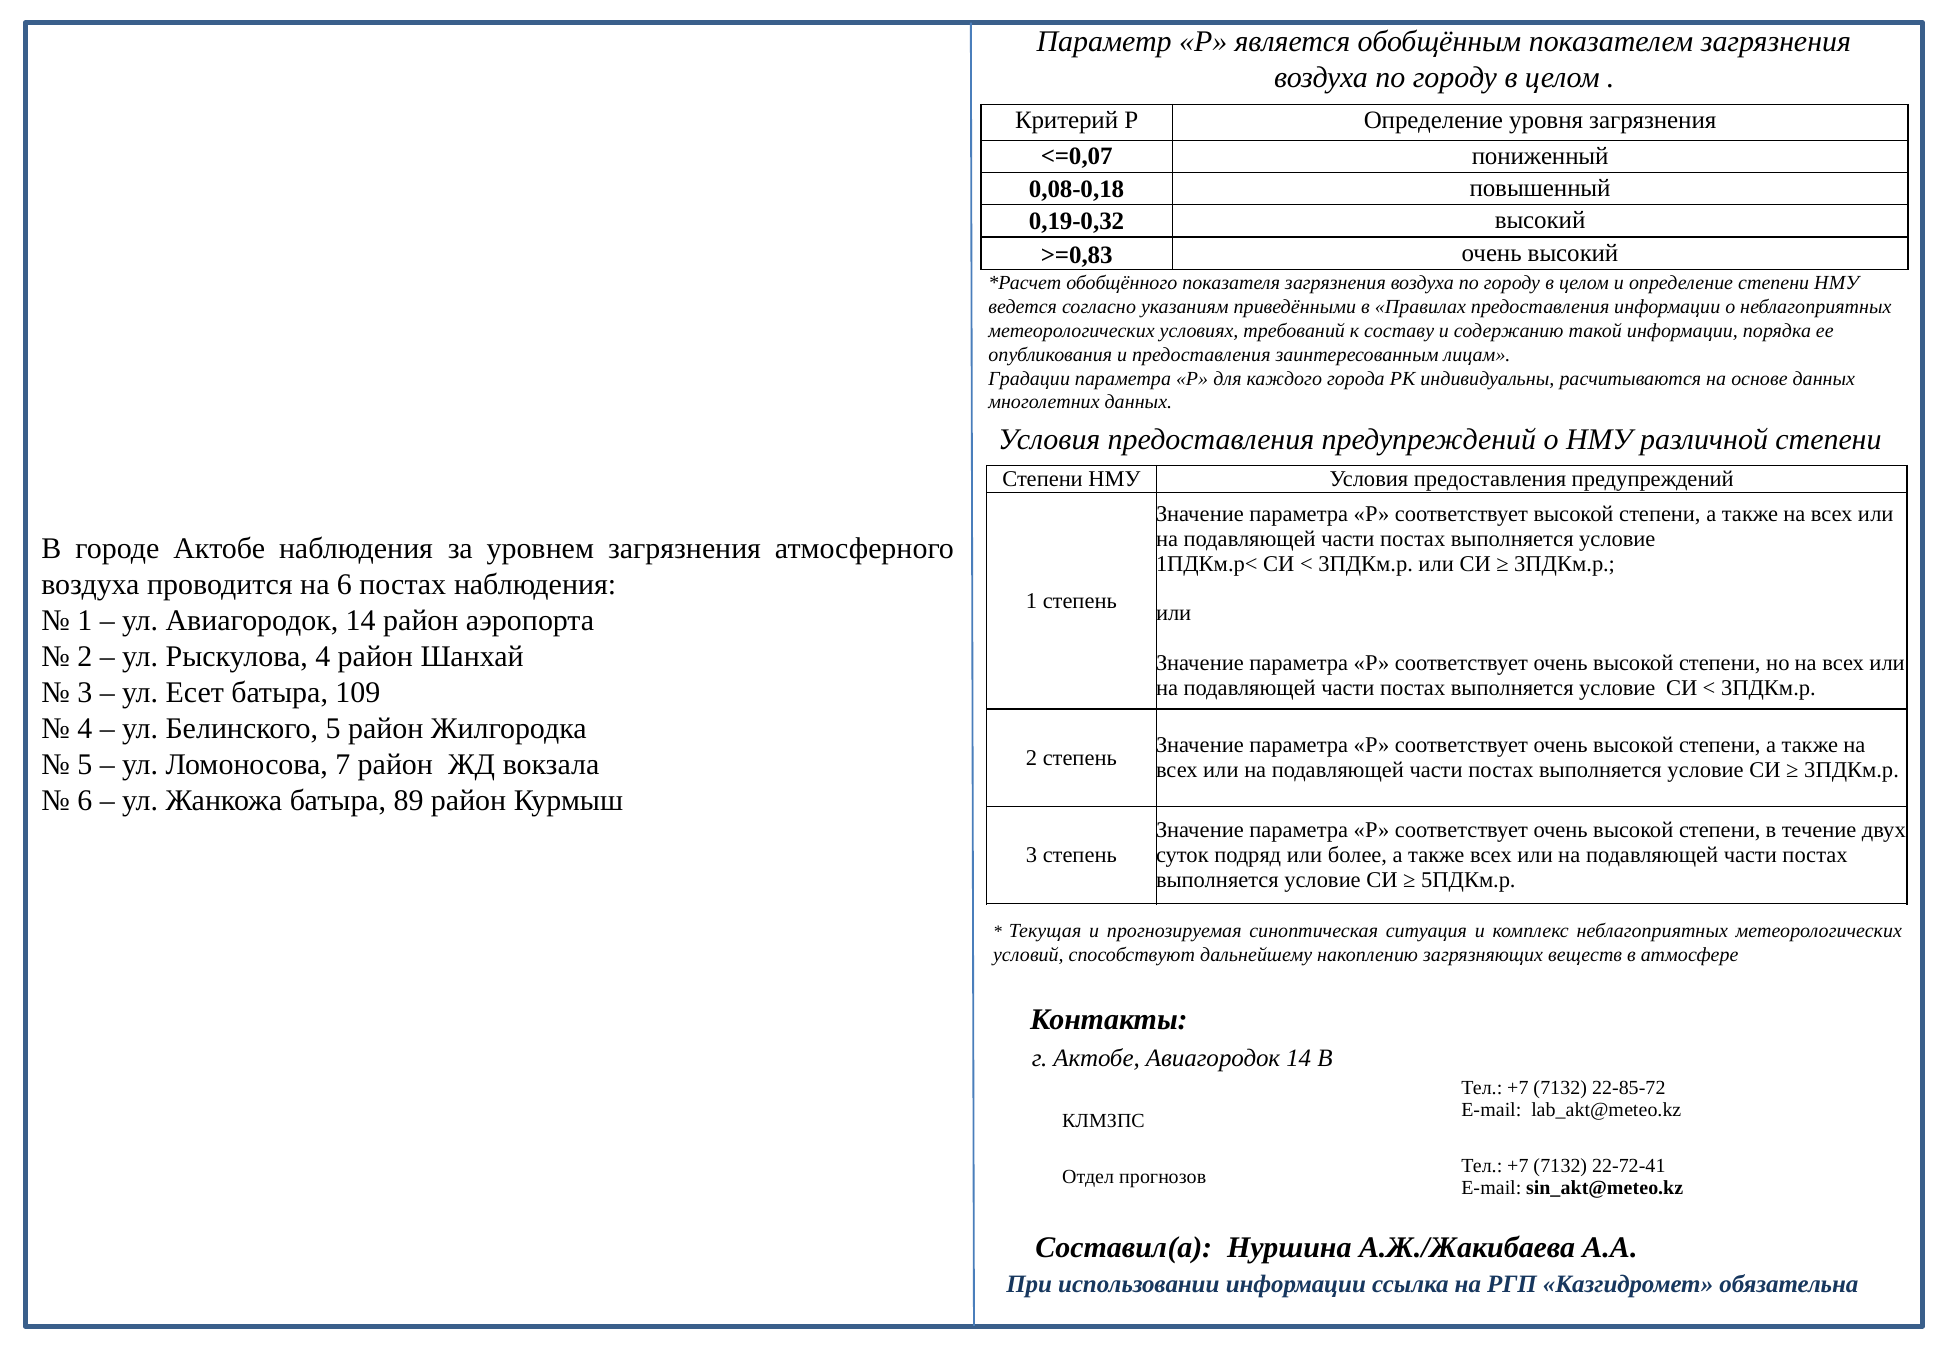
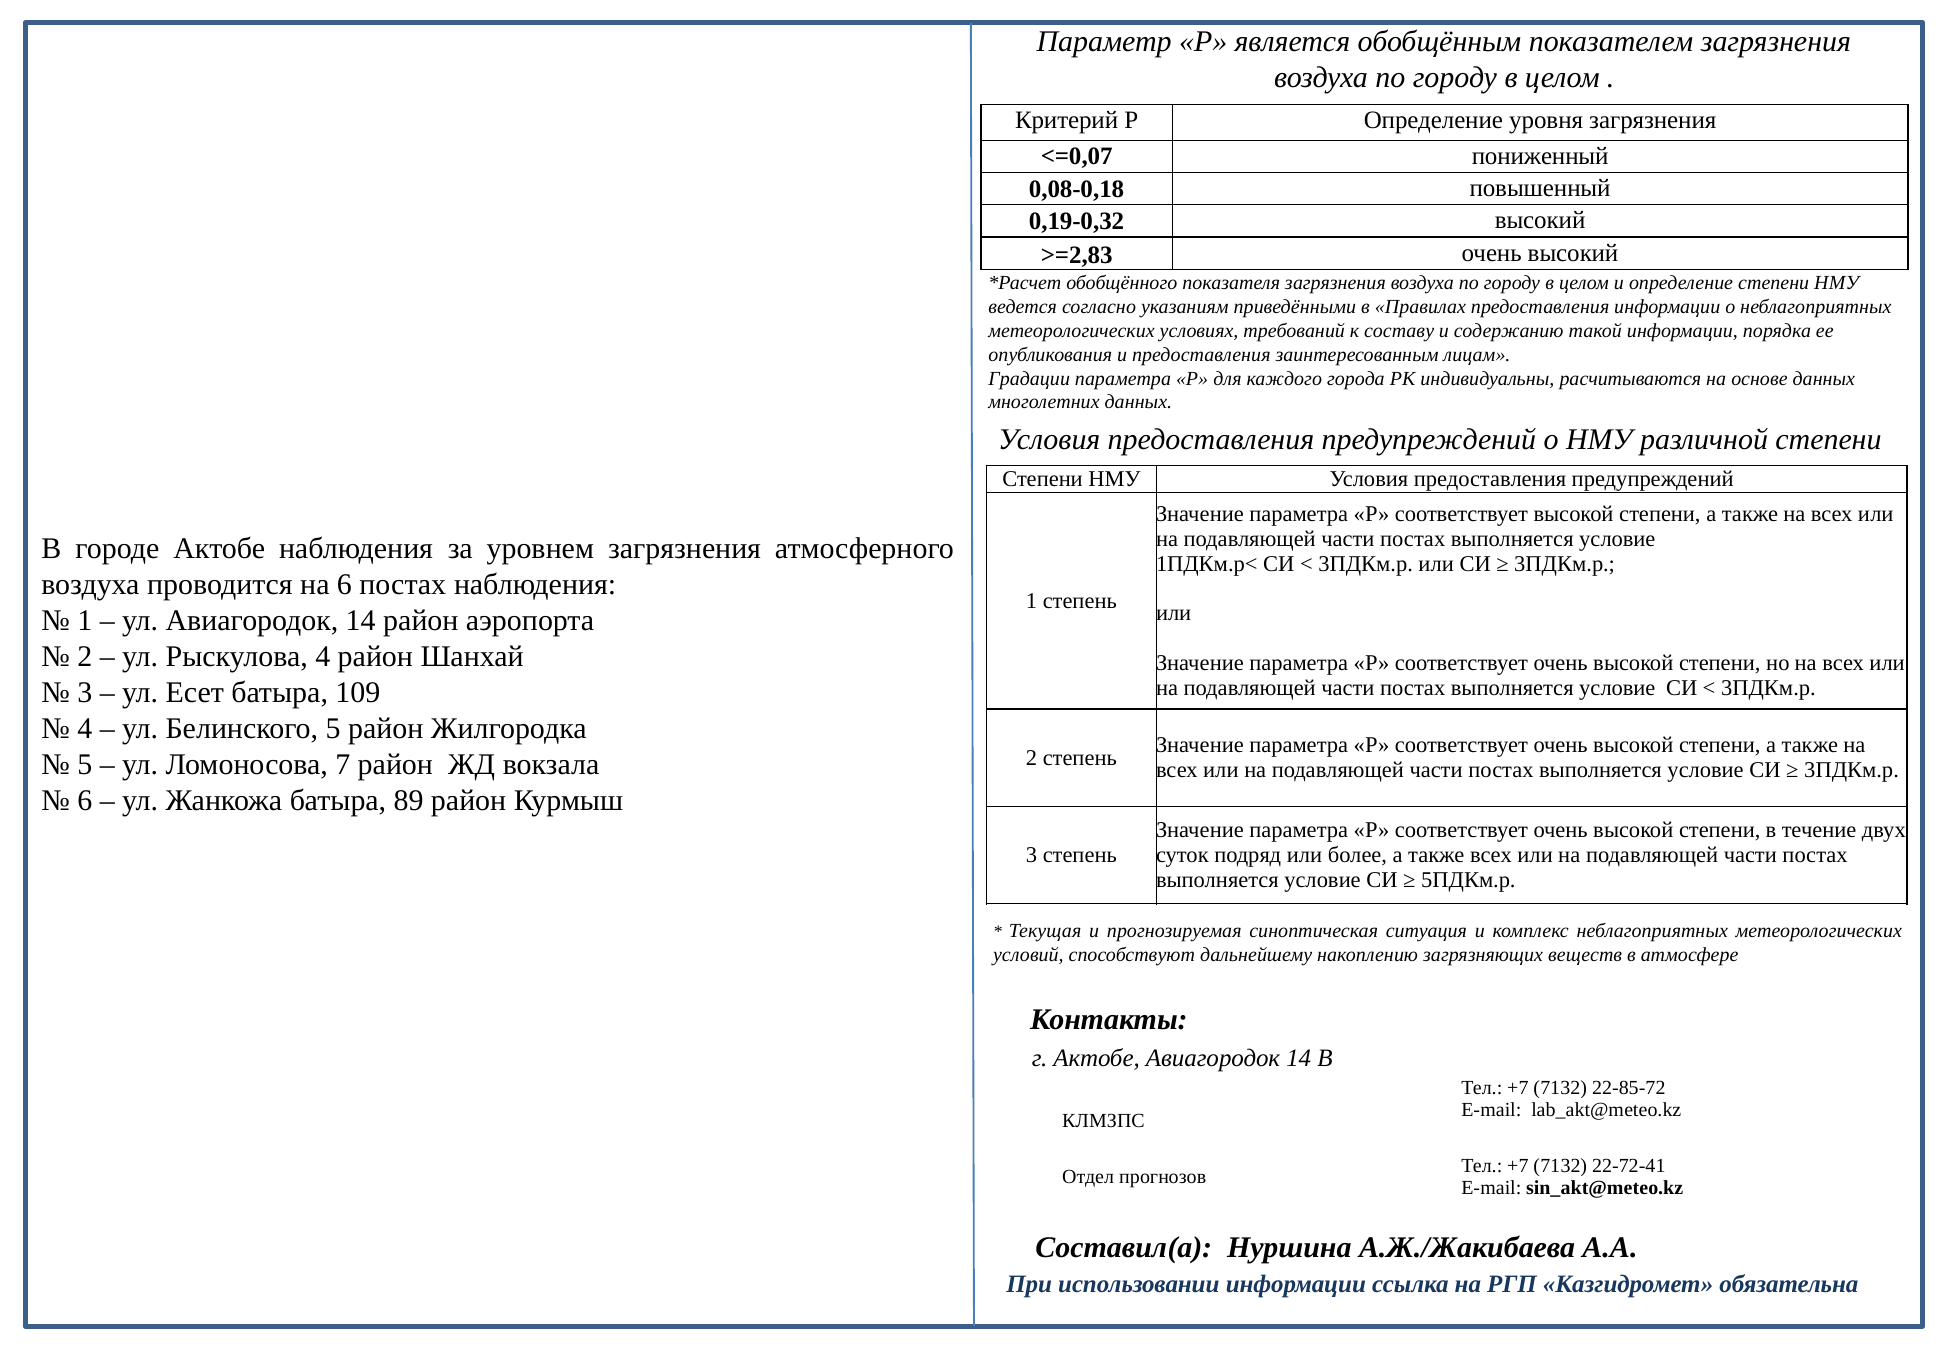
>=0,83: >=0,83 -> >=2,83 (1077, 255)
